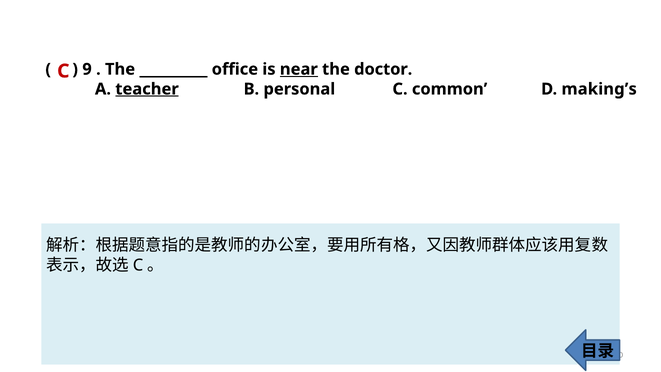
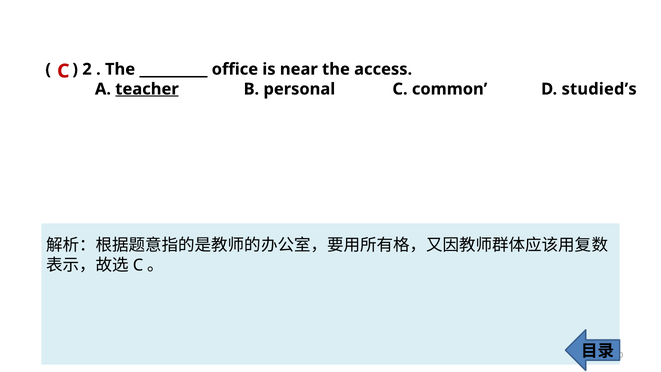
9: 9 -> 2 (87, 69)
near underline: present -> none (299, 69)
doctor: doctor -> access (383, 69)
making’s: making’s -> studied’s (599, 89)
